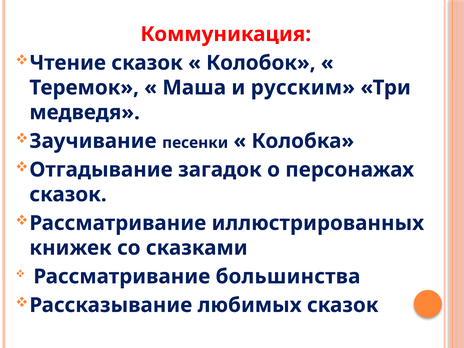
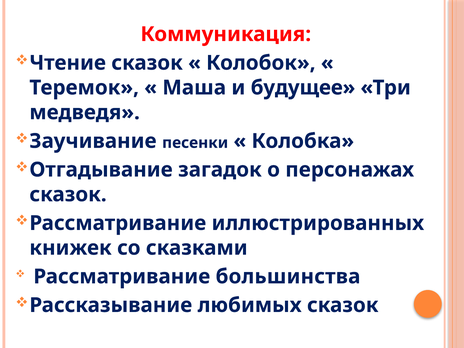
русским: русским -> будущее (303, 88)
